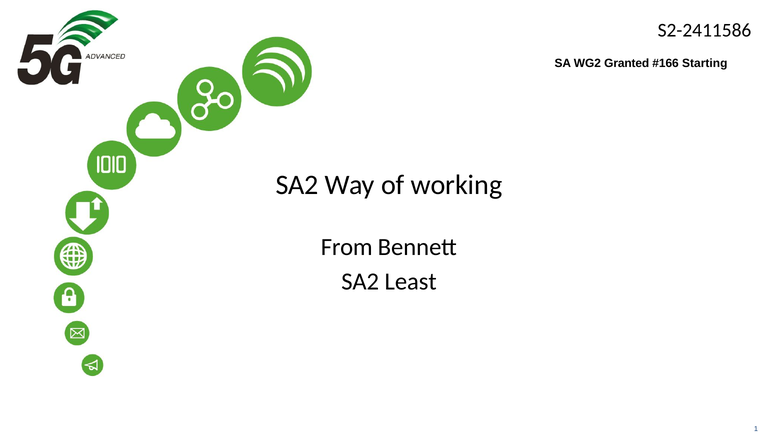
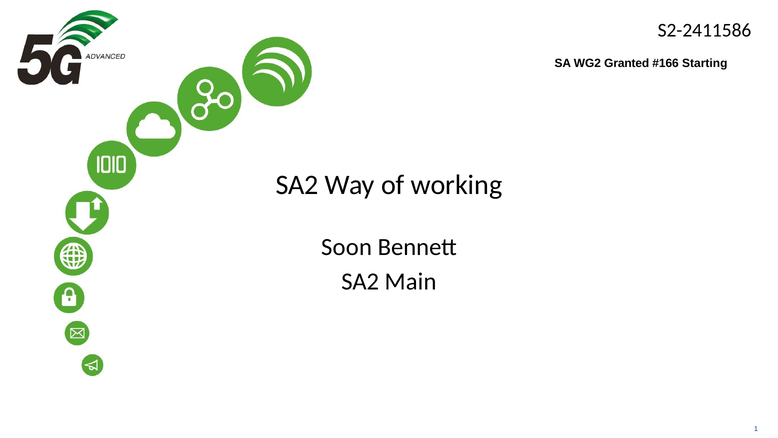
From: From -> Soon (346, 247)
Least: Least -> Main (411, 282)
